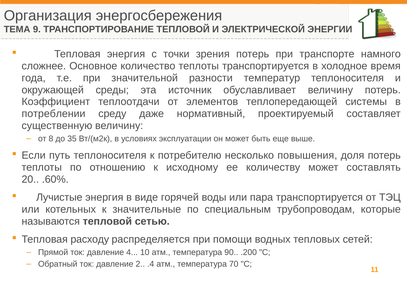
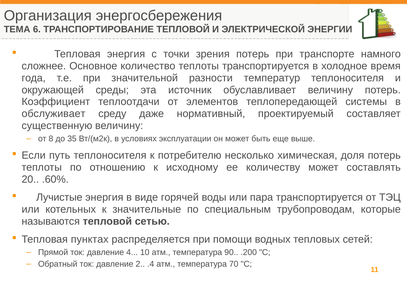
9: 9 -> 6 (37, 29)
потреблении: потреблении -> обслуживает (54, 114)
повышения: повышения -> химическая (307, 155)
расходу: расходу -> пунктах (90, 239)
